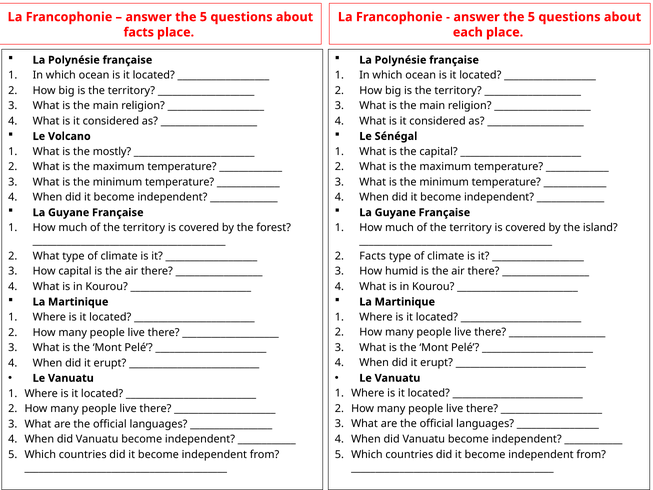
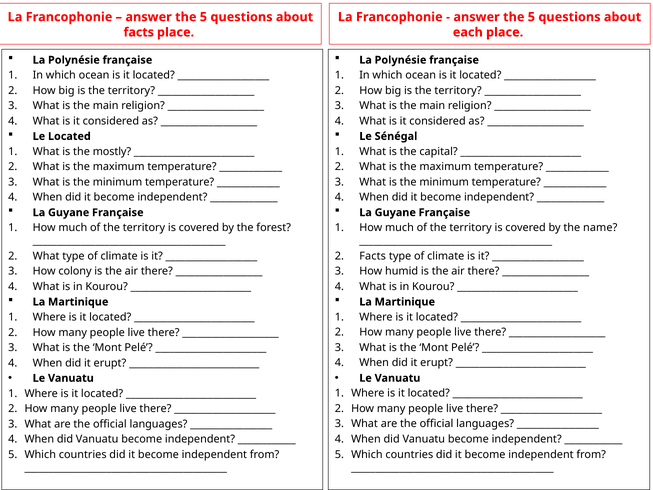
Le Volcano: Volcano -> Located (69, 136)
island: island -> name (600, 228)
How capital: capital -> colony (75, 271)
